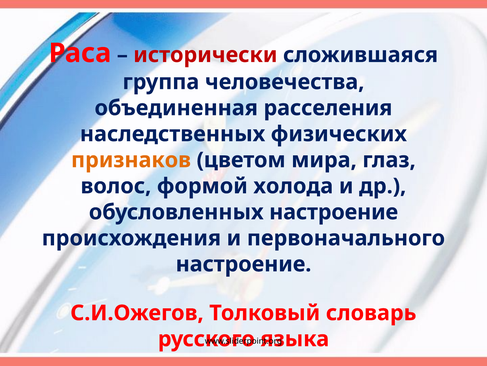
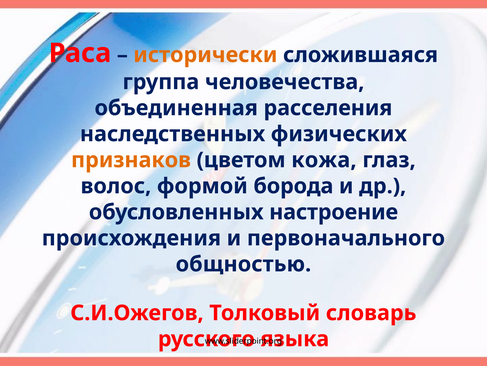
исторически colour: red -> orange (205, 55)
мира: мира -> кожа (324, 160)
холода: холода -> борода (293, 186)
настроение: настроение -> общностью (243, 264)
